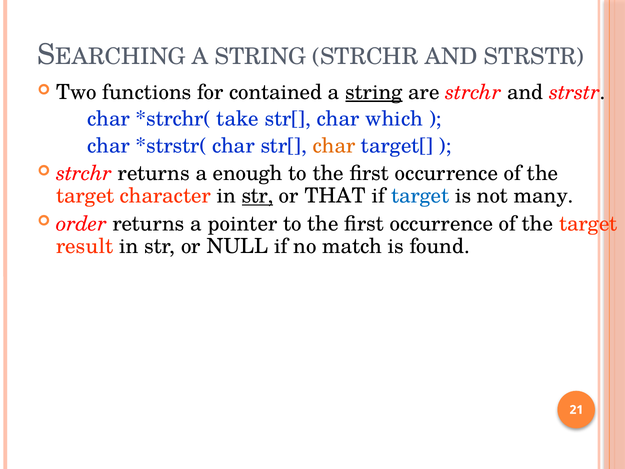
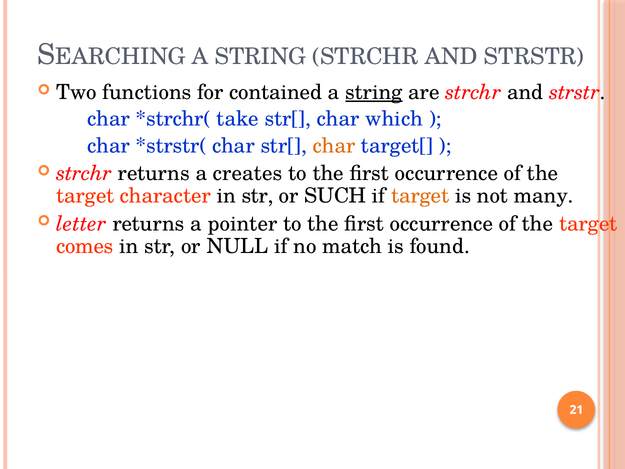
enough: enough -> creates (248, 173)
str underline: present -> none (258, 196)
THAT: THAT -> SUCH (335, 196)
target colour: blue -> orange (420, 196)
order: order -> letter (81, 224)
result: result -> comes (85, 246)
